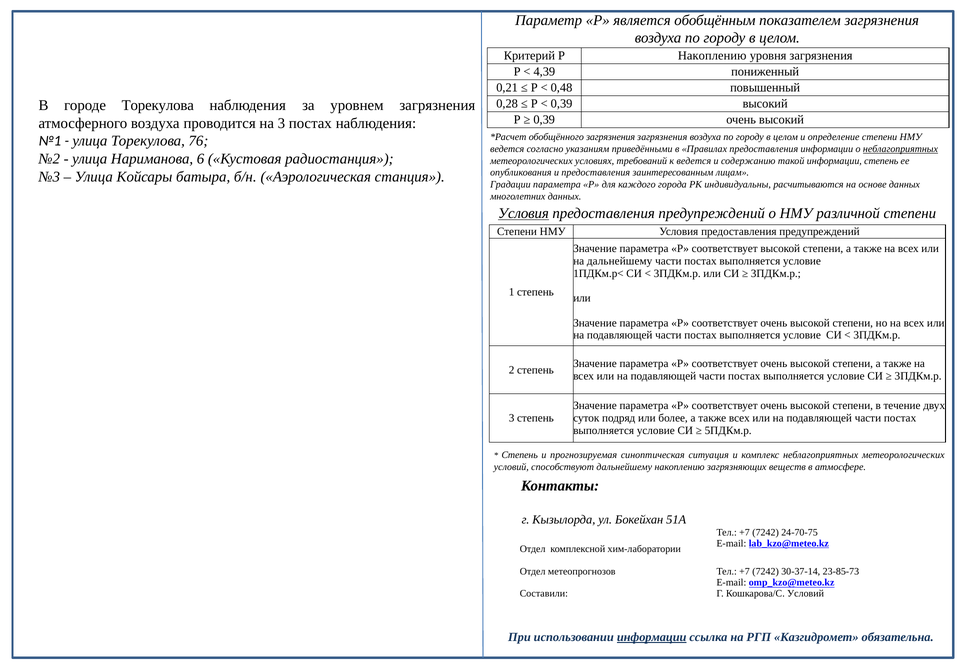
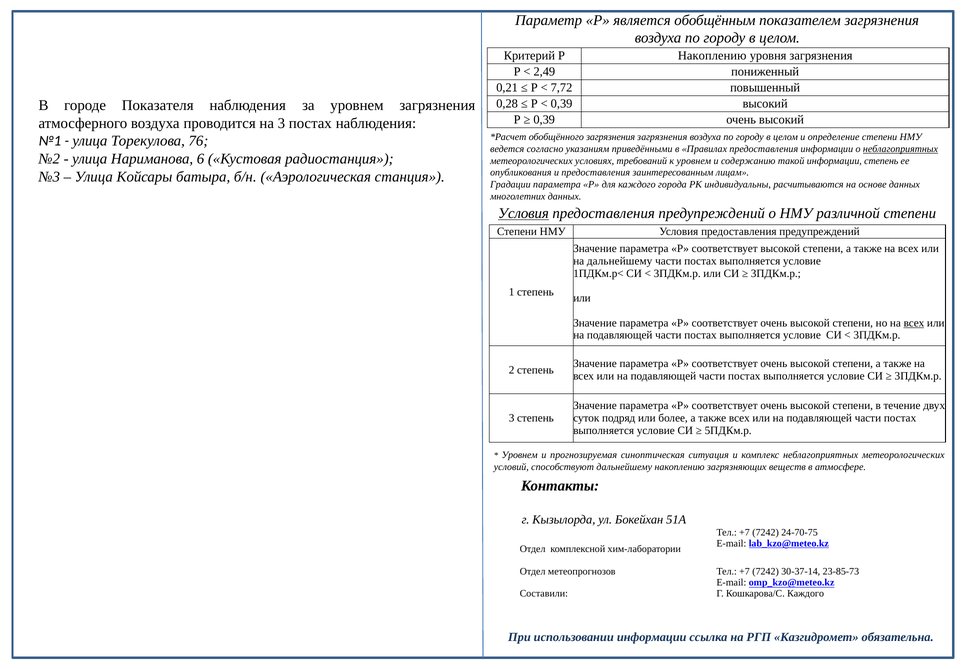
4,39: 4,39 -> 2,49 (544, 72)
0,48: 0,48 -> 7,72 (561, 88)
городе Торекулова: Торекулова -> Показателя (158, 105)
к ведется: ведется -> уровнем (694, 161)
всех underline: none -> present (914, 323)
Степень: Степень -> Уровнем (520, 455)
Кошкарова/С Условий: Условий -> Каждого (806, 593)
информации underline: present -> none (652, 637)
